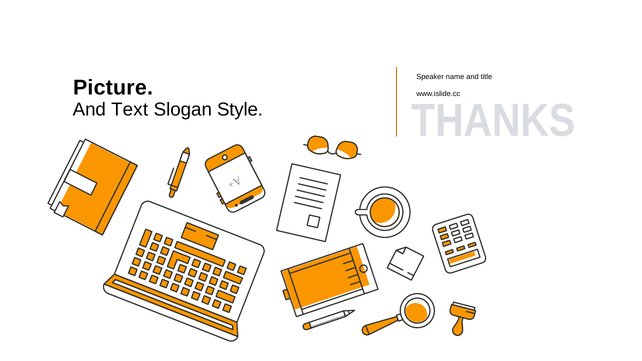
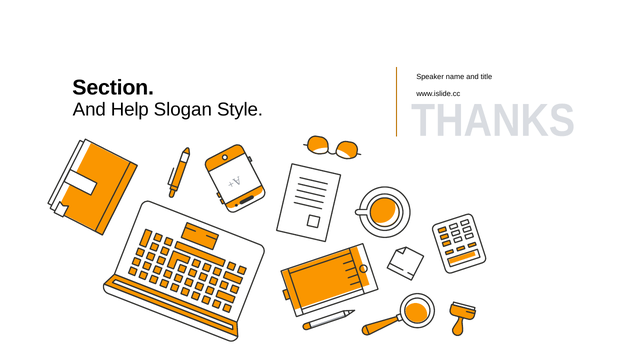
Picture: Picture -> Section (113, 88)
Text: Text -> Help (130, 109)
